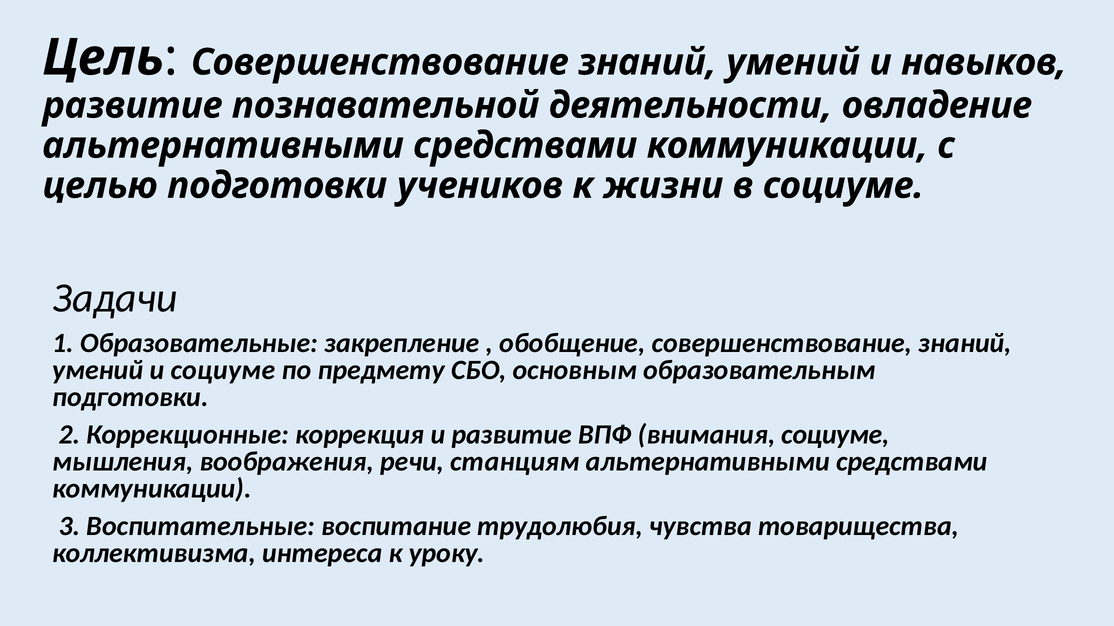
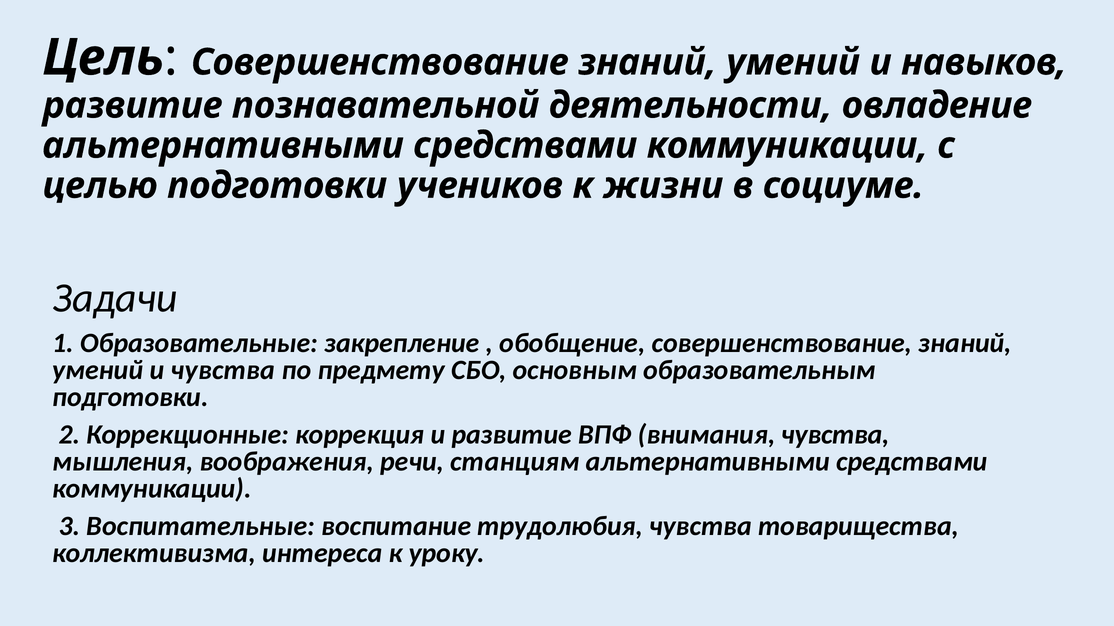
и социуме: социуме -> чувства (223, 370)
внимания социуме: социуме -> чувства (835, 435)
